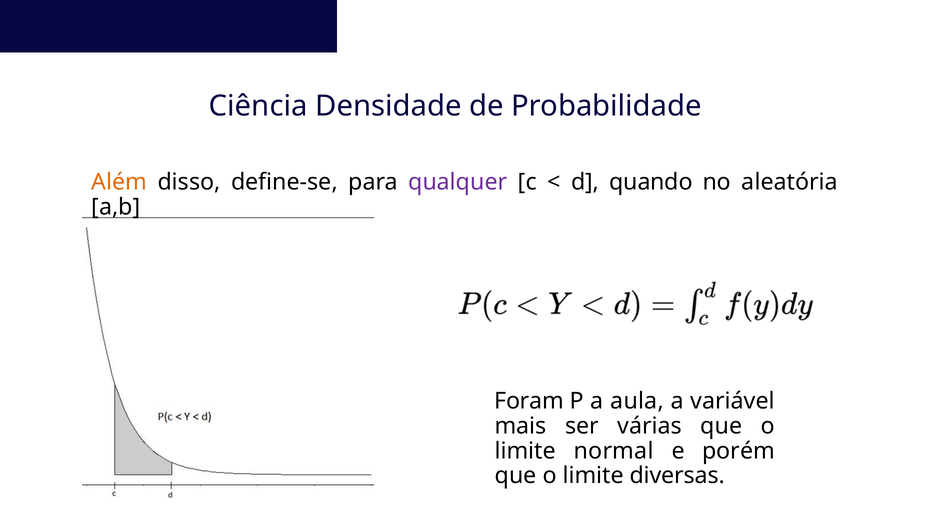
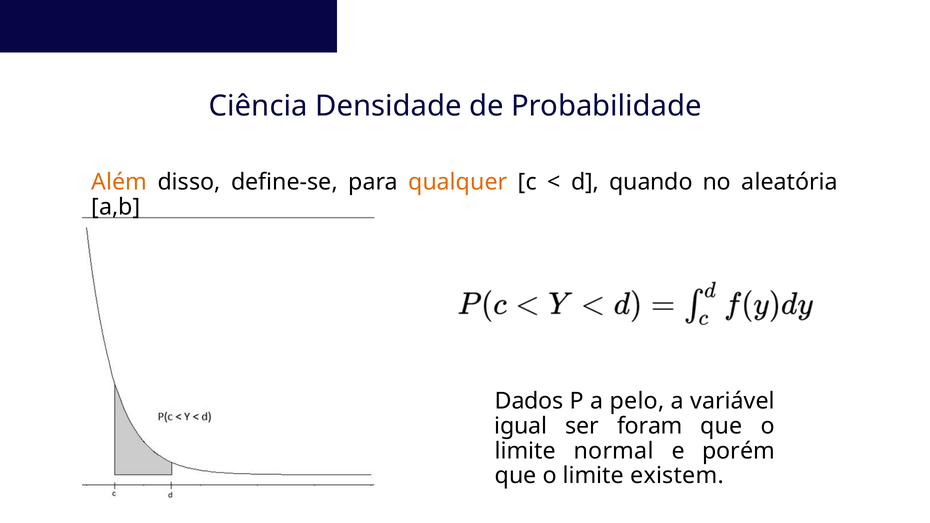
qualquer colour: purple -> orange (458, 182)
Foram: Foram -> Dados (529, 401)
aula: aula -> pelo (637, 401)
mais: mais -> igual (521, 426)
várias: várias -> foram (650, 426)
diversas: diversas -> existem (677, 476)
